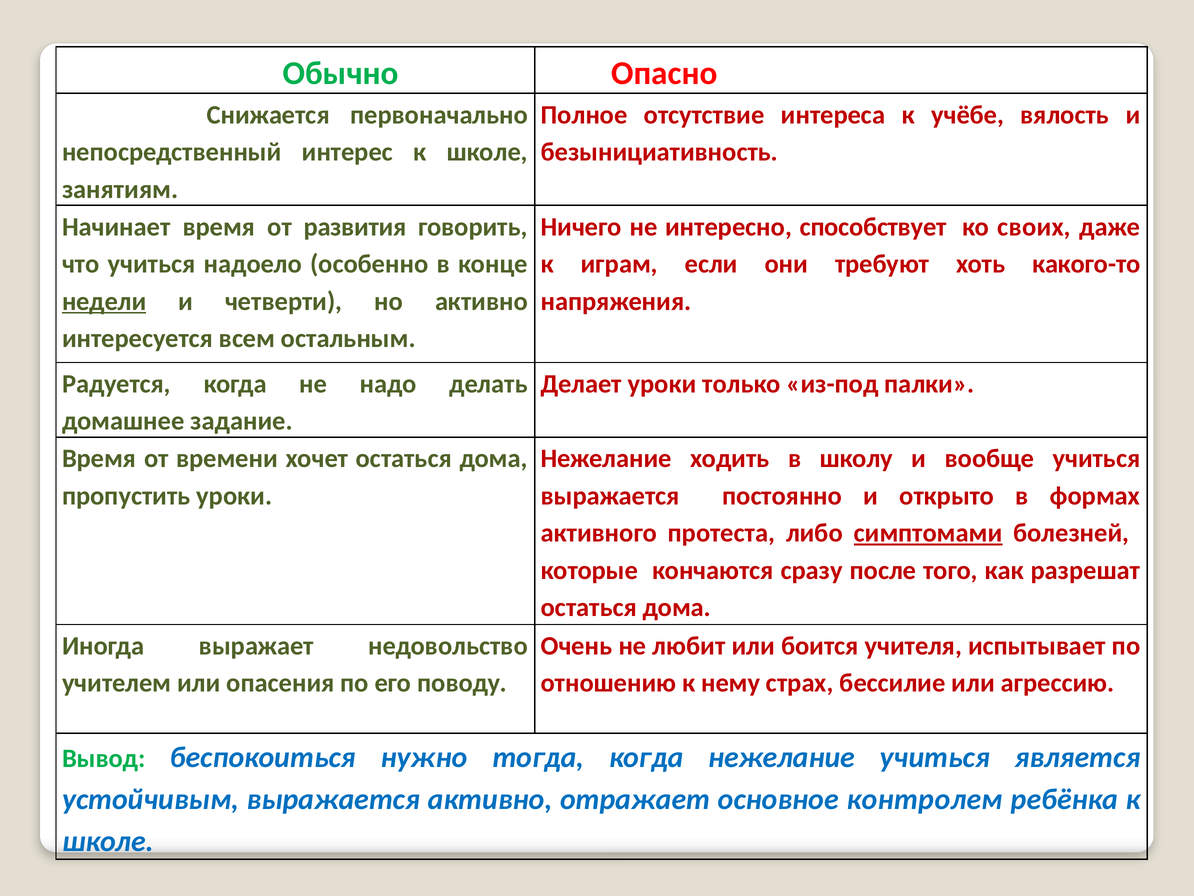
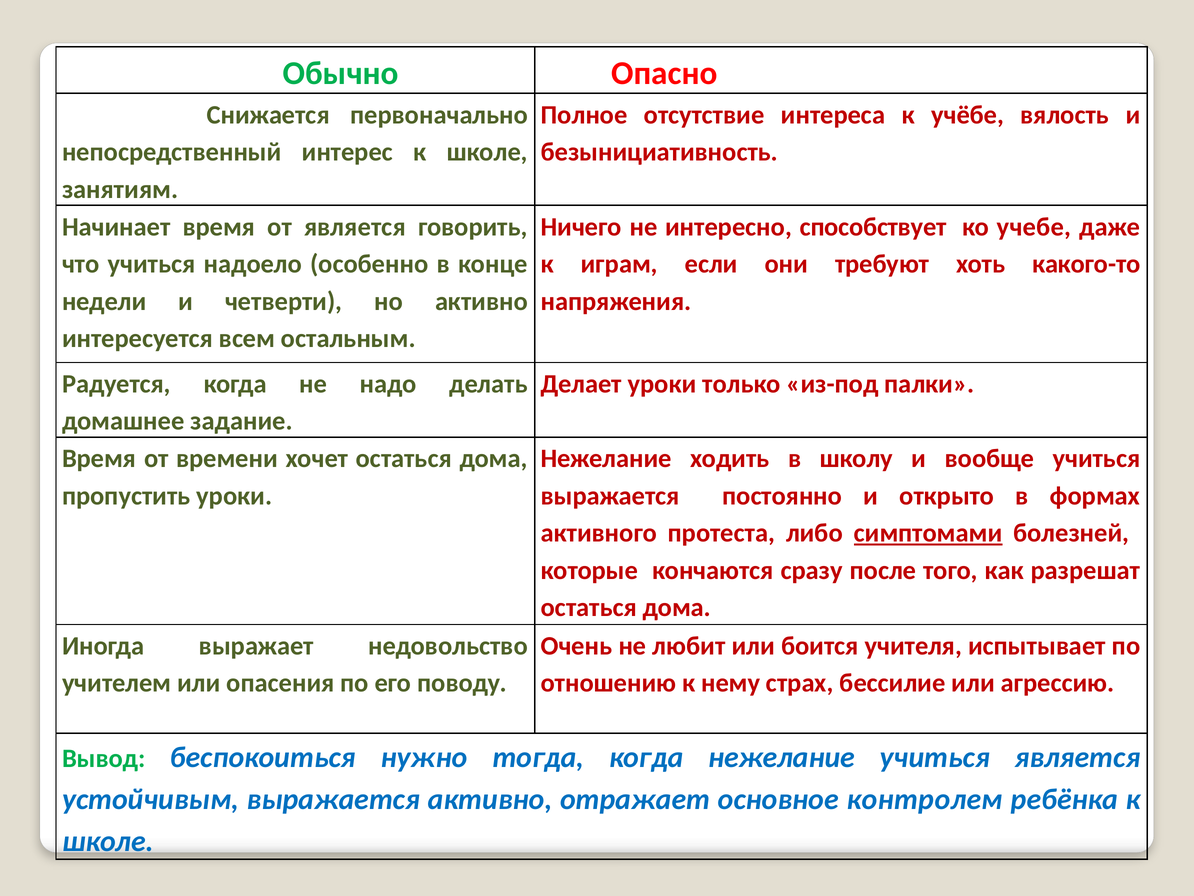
от развития: развития -> является (355, 227)
своих: своих -> учебе (1034, 227)
недели underline: present -> none (104, 301)
